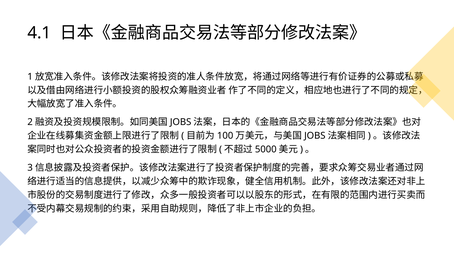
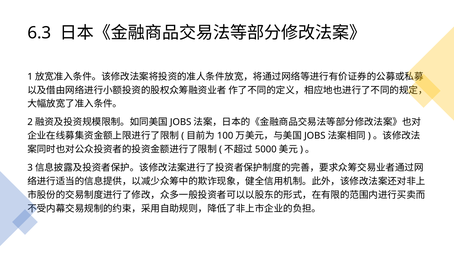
4.1: 4.1 -> 6.3 (39, 33)
